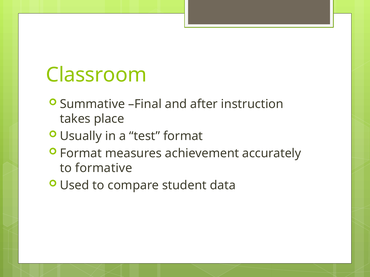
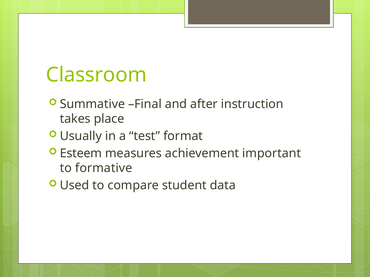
Format: Format -> Esteem (81, 153)
accurately: accurately -> important (272, 153)
